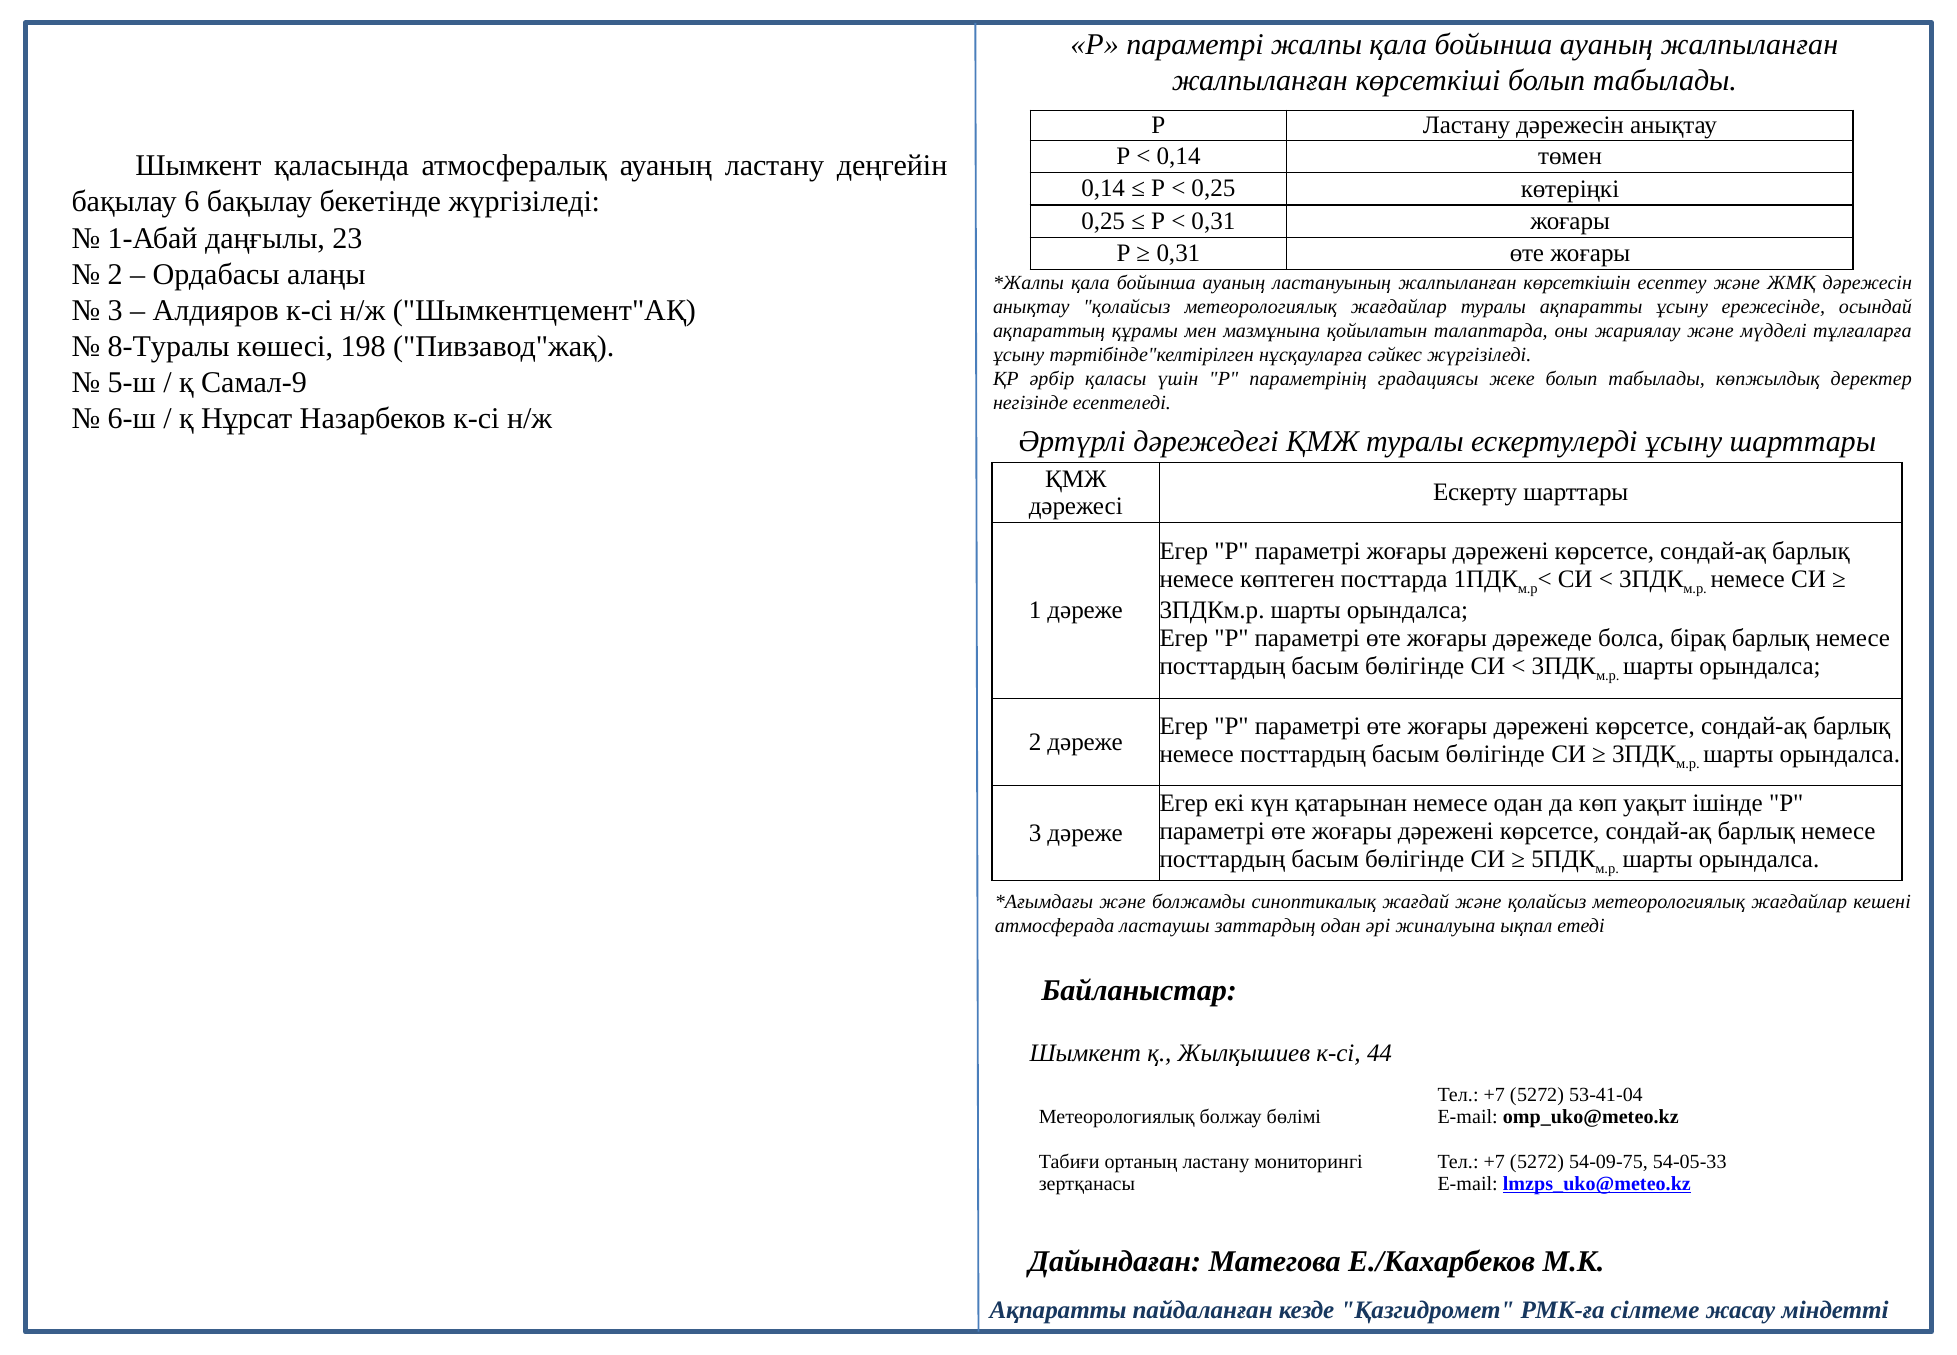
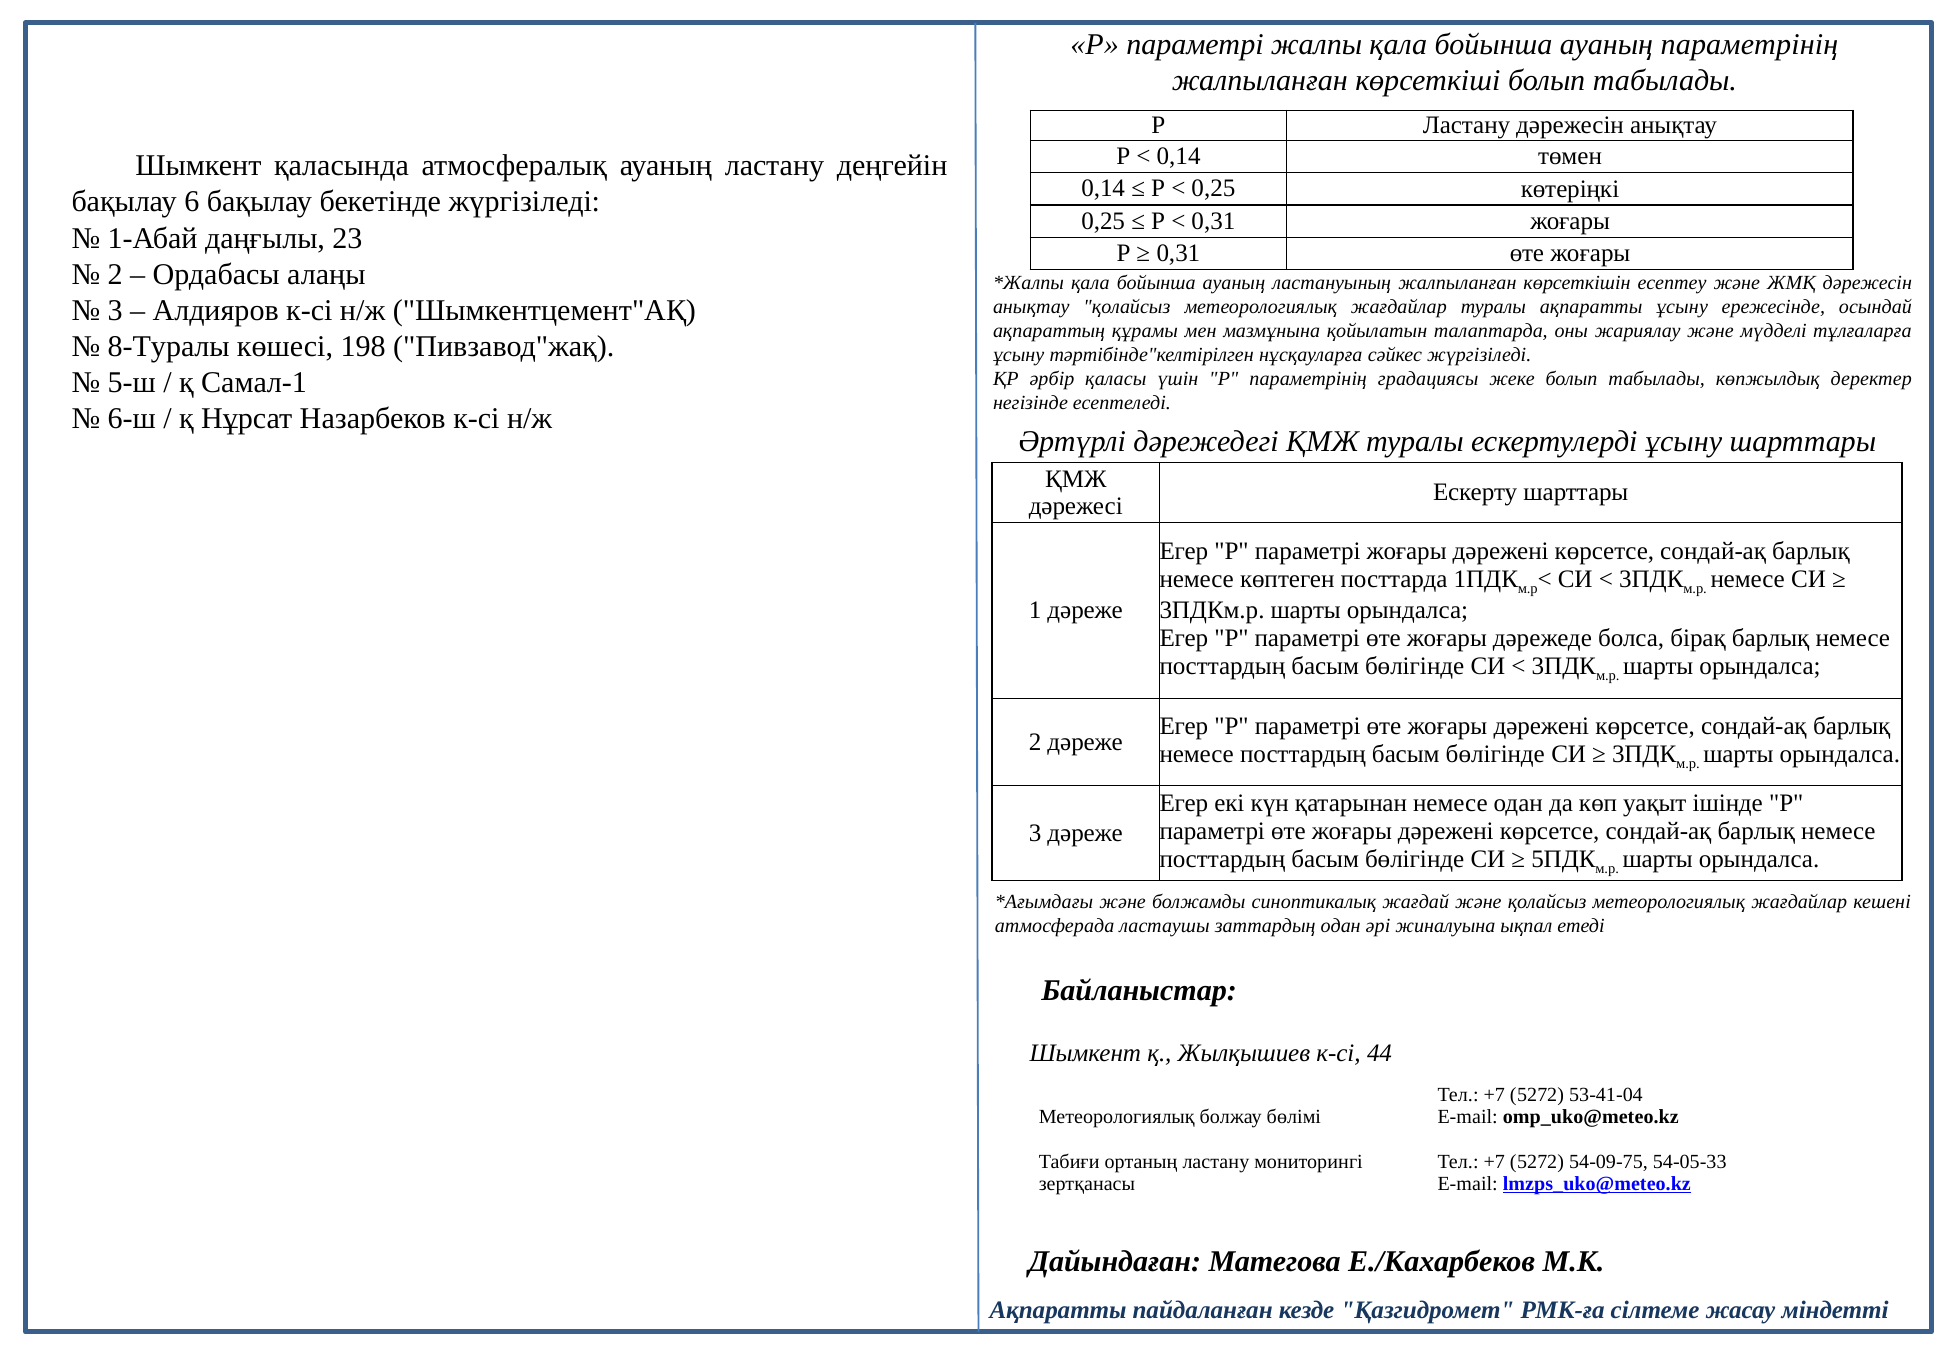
ауаның жалпыланған: жалпыланған -> параметрінің (1749, 44)
Самал-9: Самал-9 -> Самал-1 (254, 383)
